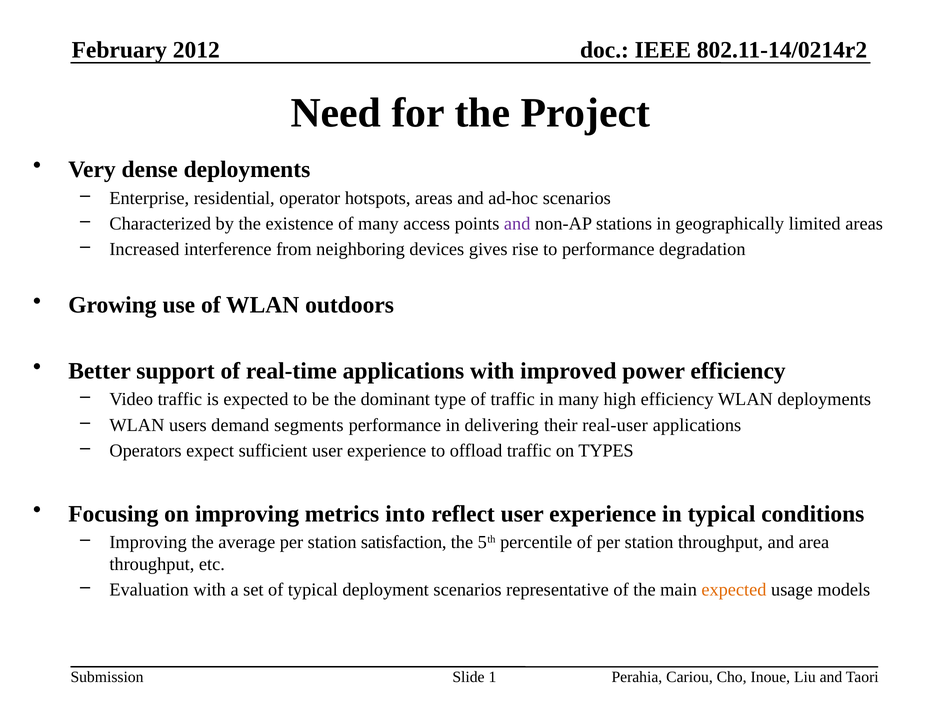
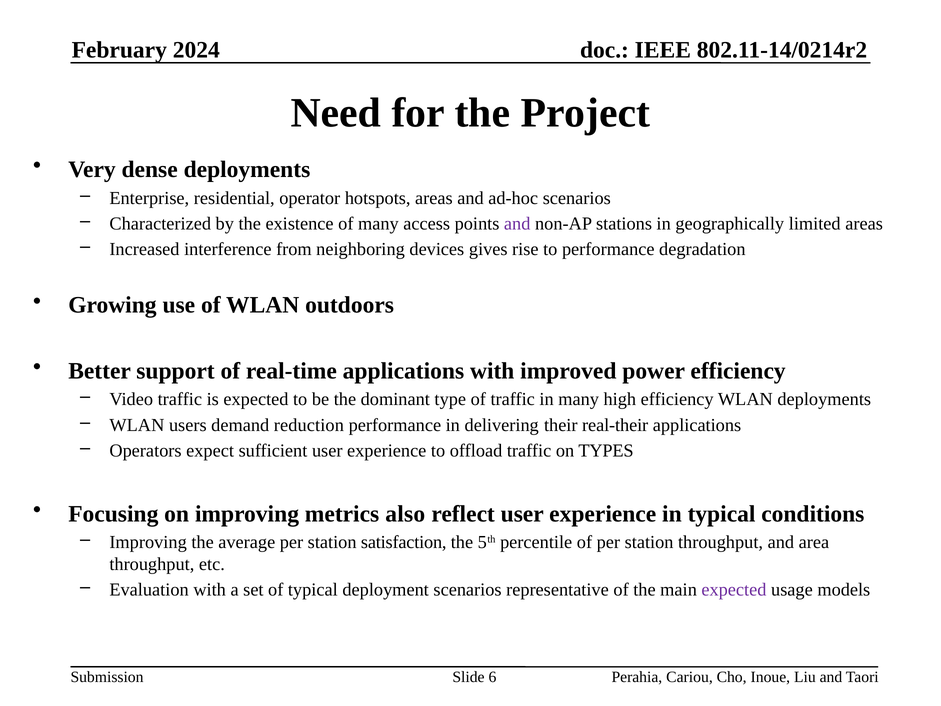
2012: 2012 -> 2024 (196, 50)
segments: segments -> reduction (309, 425)
real-user: real-user -> real-their (615, 425)
into: into -> also (405, 514)
expected colour: orange -> purple (734, 590)
1: 1 -> 6 (492, 677)
